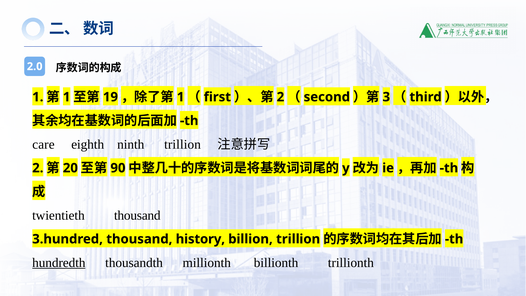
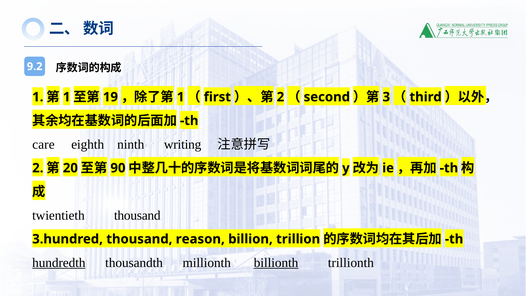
2.0: 2.0 -> 9.2 (35, 66)
ninth trillion: trillion -> writing (183, 144)
history: history -> reason (200, 239)
billionth underline: none -> present (276, 263)
